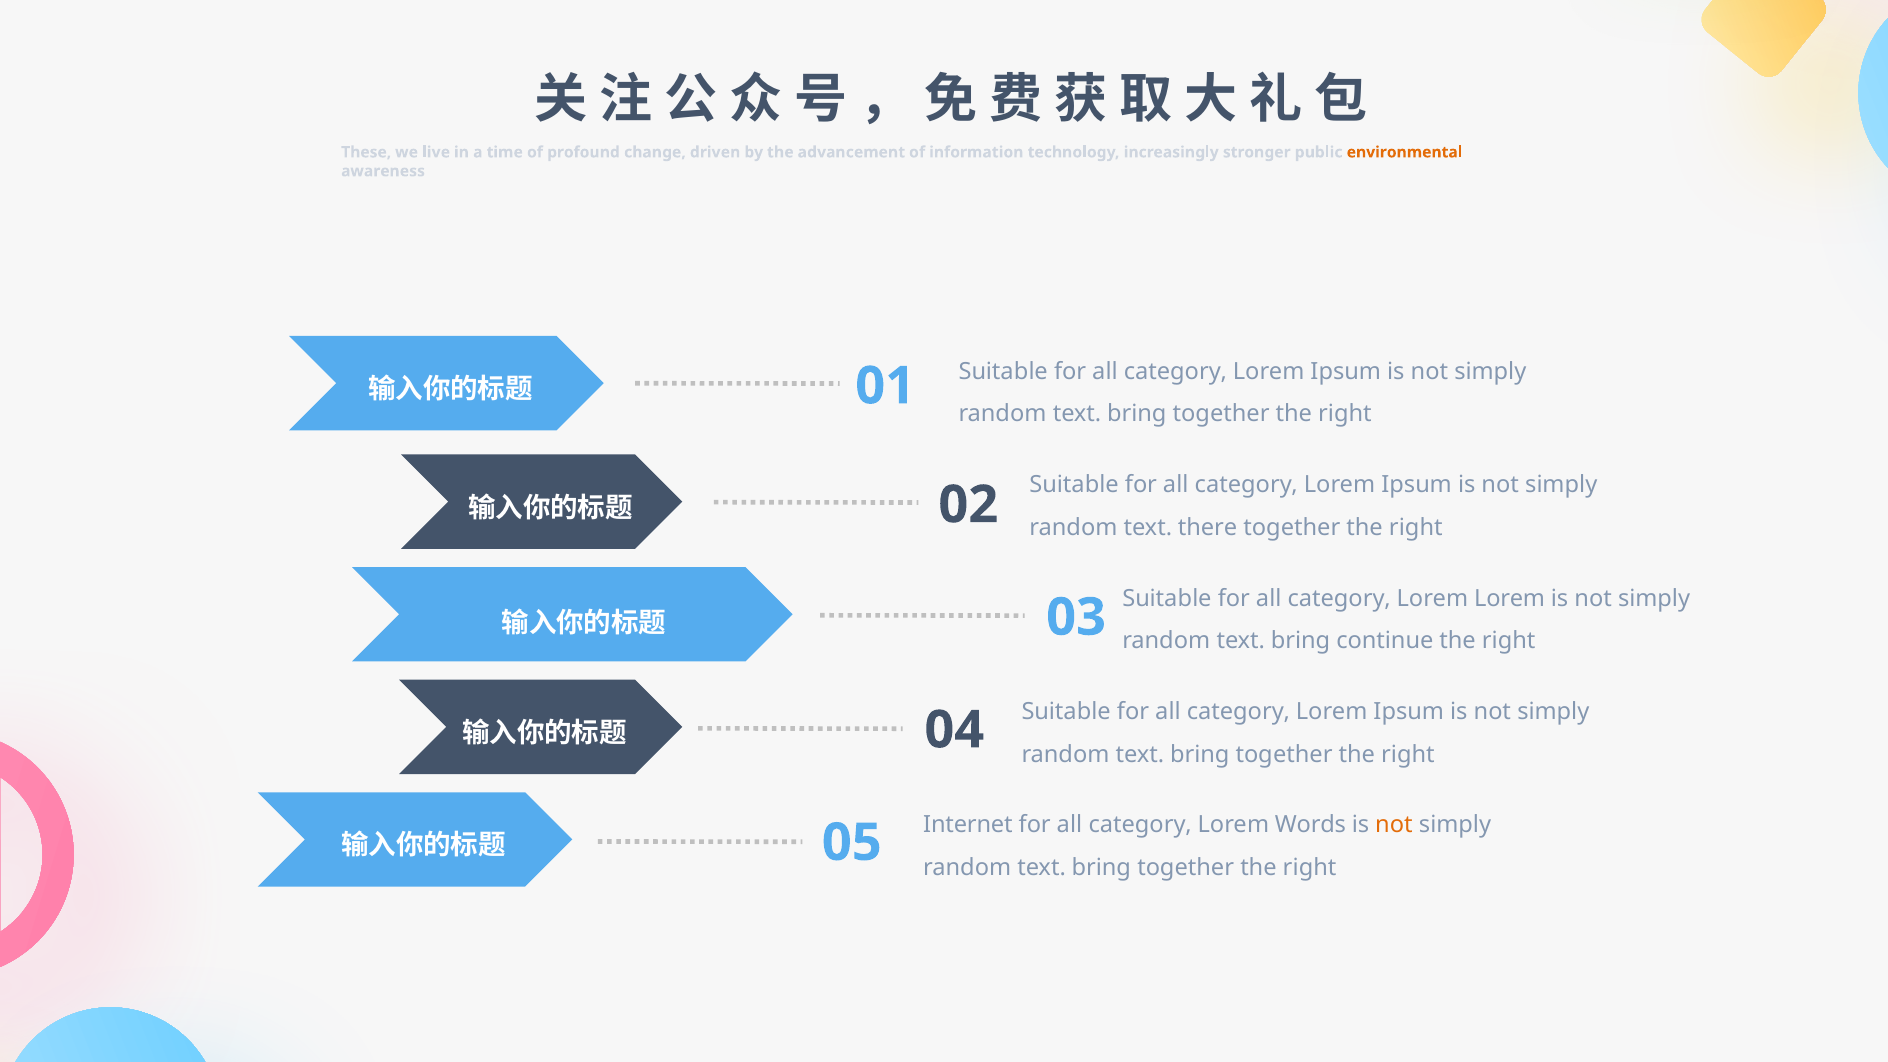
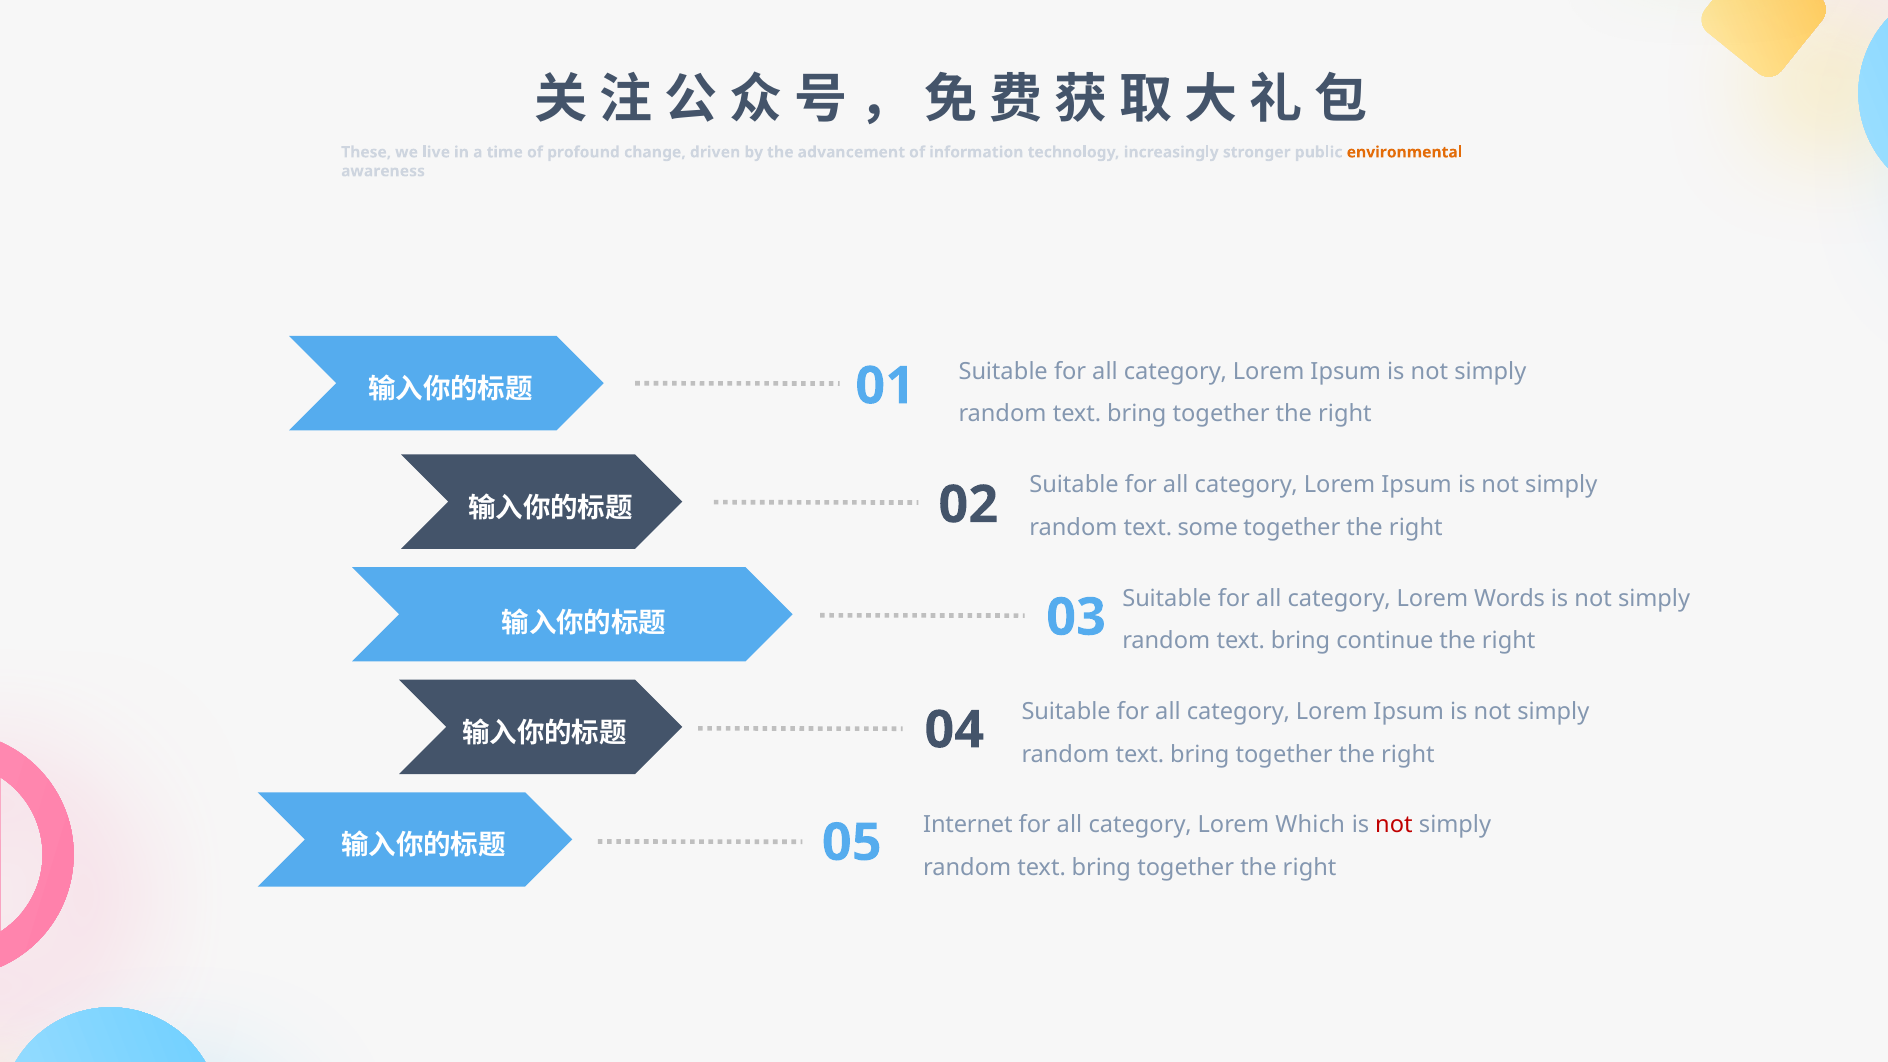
there: there -> some (1208, 527)
Lorem Lorem: Lorem -> Words (1510, 598)
Words: Words -> Which (1310, 825)
not colour: orange -> red (1394, 825)
